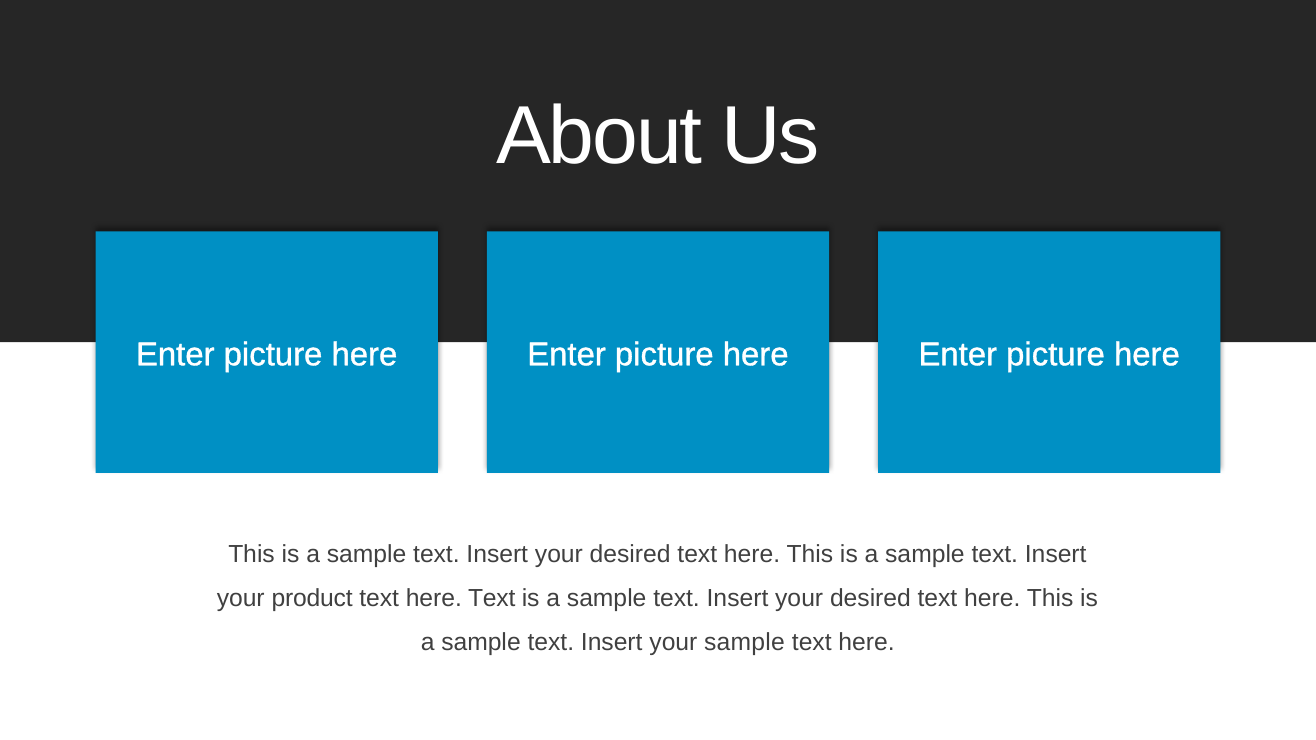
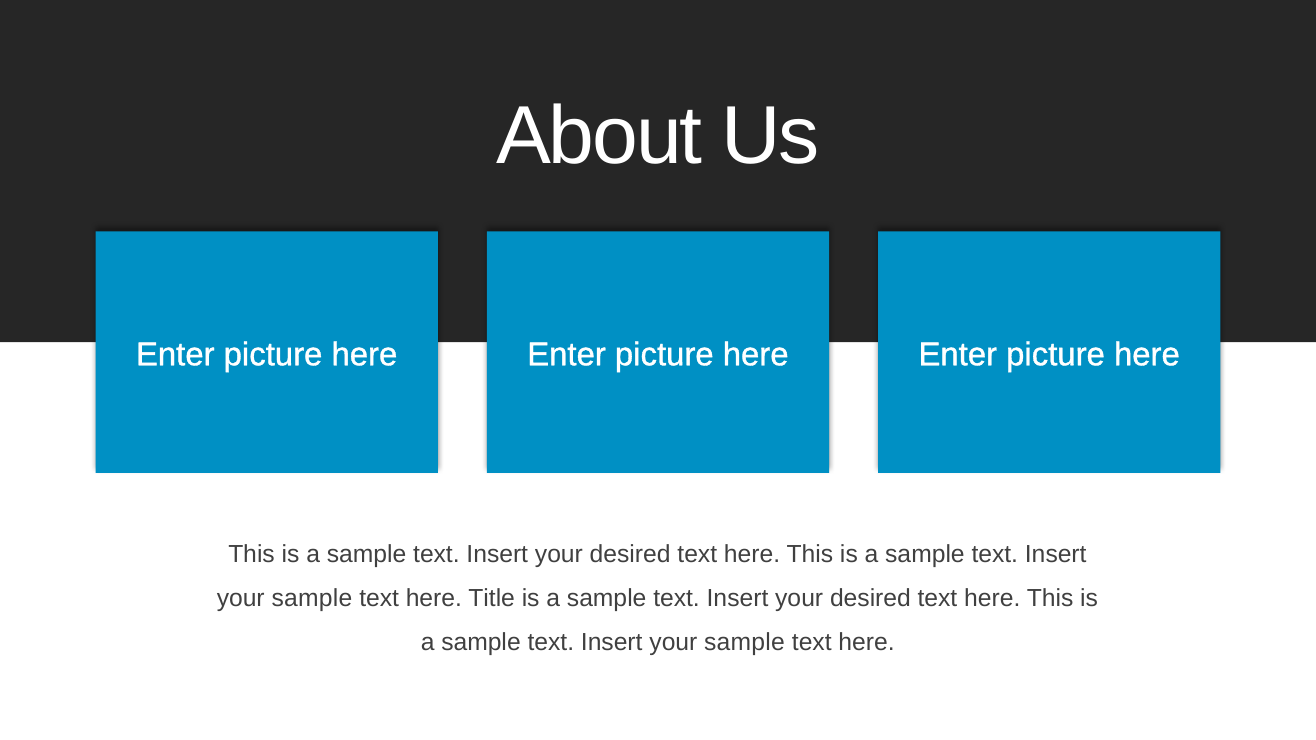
product: product -> sample (312, 599)
here Text: Text -> Title (492, 599)
